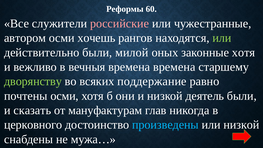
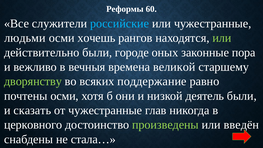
российские colour: pink -> light blue (120, 24)
автором: автором -> людьми (25, 38)
милой: милой -> городе (132, 52)
законные хотя: хотя -> пора (244, 52)
времена времена: времена -> великой (174, 67)
от мануфактурам: мануфактурам -> чужестранные (105, 110)
произведены colour: light blue -> light green (165, 125)
или низкой: низкой -> введён (241, 125)
мужа…: мужа… -> стала… (93, 139)
